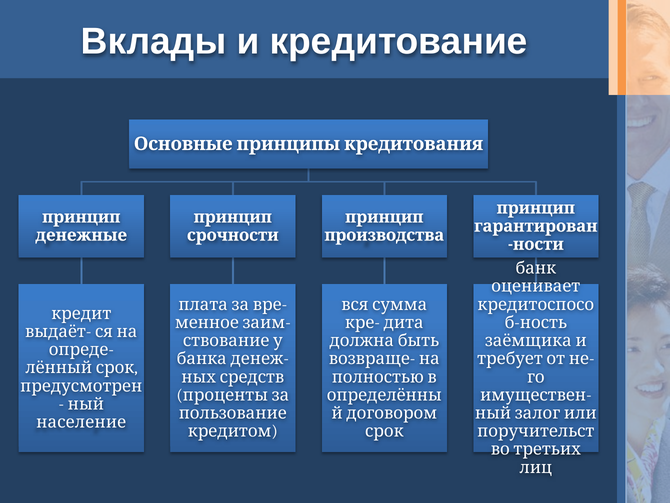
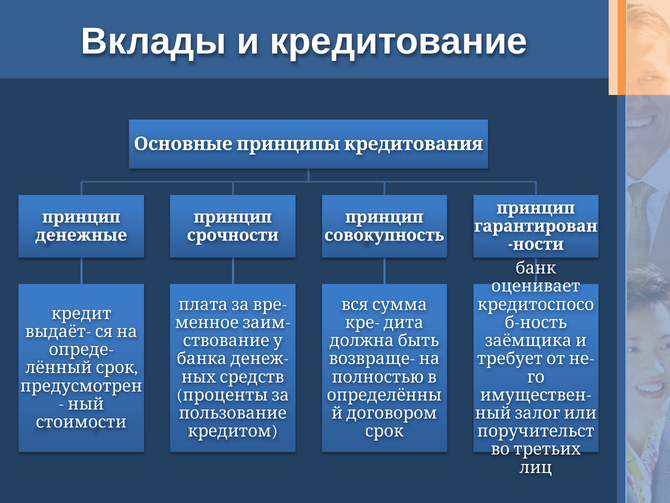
производства: производства -> совокупность (384, 235)
население: население -> стоимости (81, 422)
